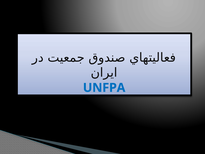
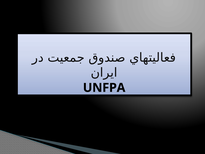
UNFPA colour: blue -> black (104, 88)
